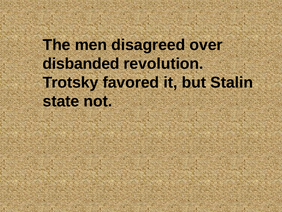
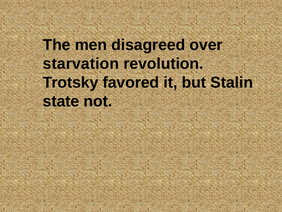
disbanded: disbanded -> starvation (81, 64)
